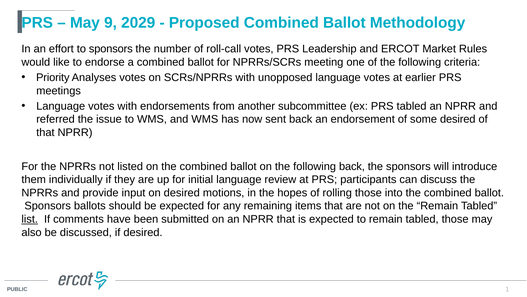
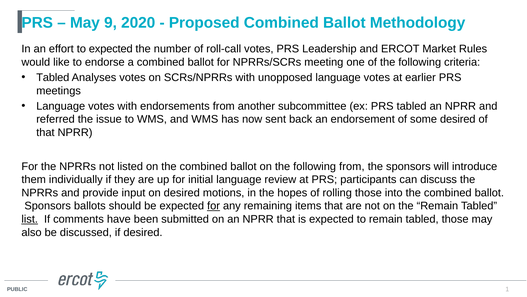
2029: 2029 -> 2020 (138, 23)
to sponsors: sponsors -> expected (111, 49)
Priority: Priority -> Tabled (53, 77)
following back: back -> from (352, 166)
for underline: none -> present (214, 206)
